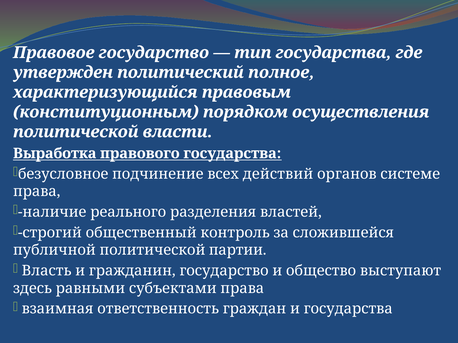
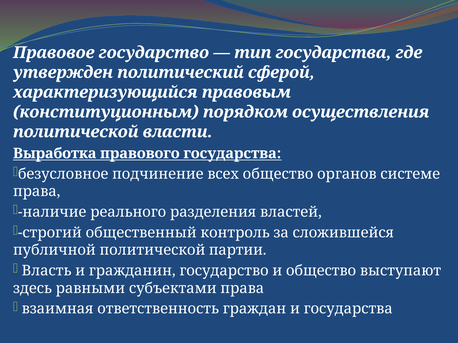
полное: полное -> сферой (281, 73)
всех действий: действий -> общество (278, 174)
